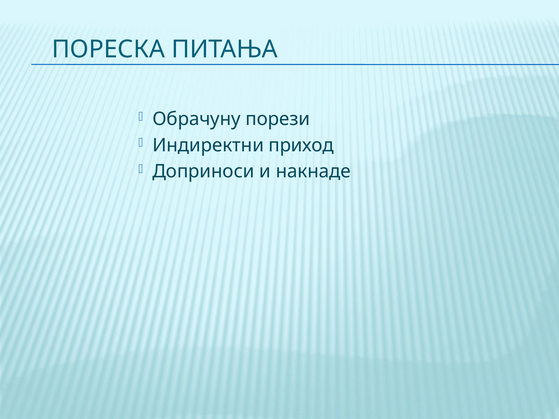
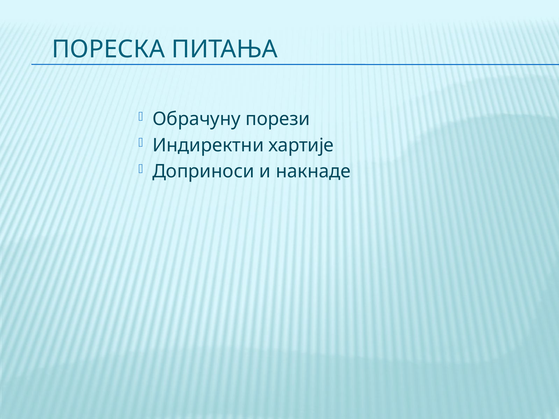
приход: приход -> хартије (301, 145)
